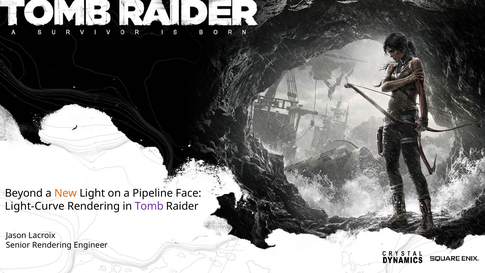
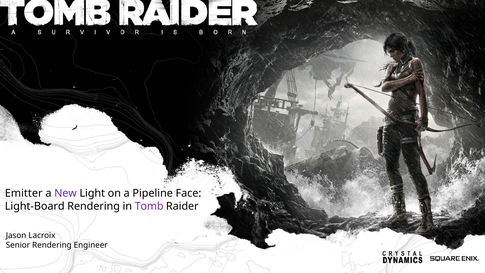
Beyond: Beyond -> Emitter (24, 193)
New colour: orange -> purple (66, 193)
Light-Curve: Light-Curve -> Light-Board (35, 206)
